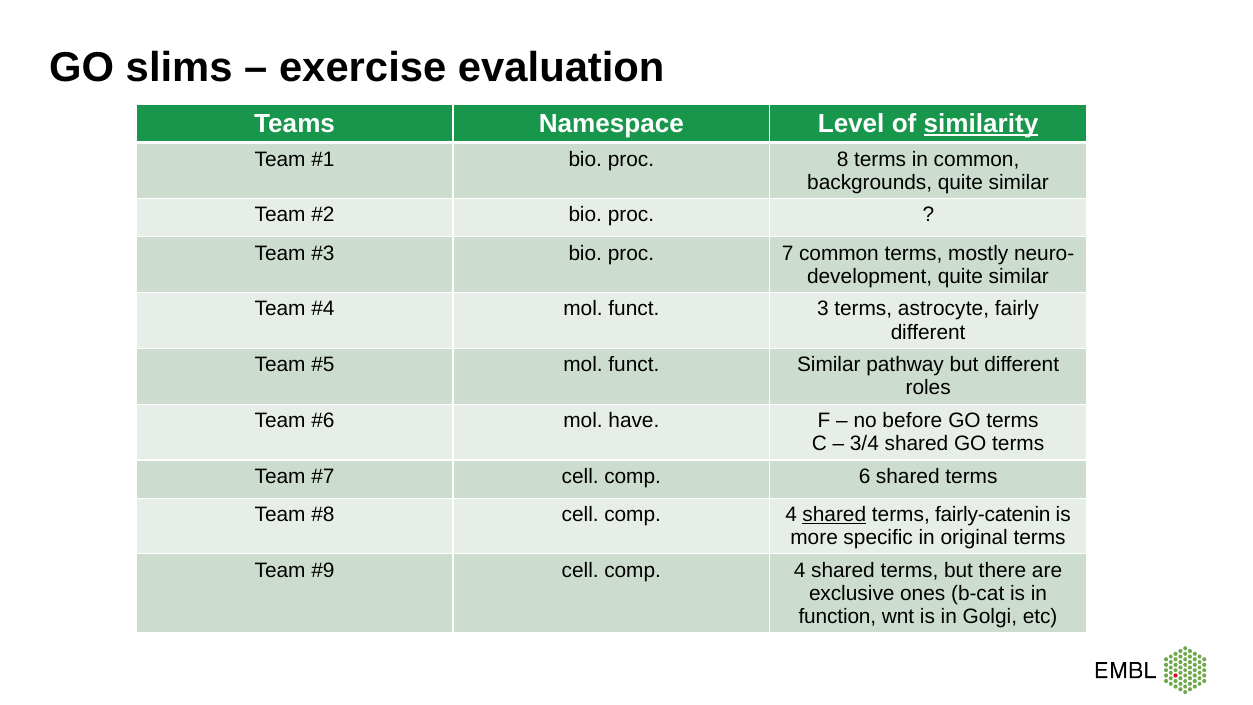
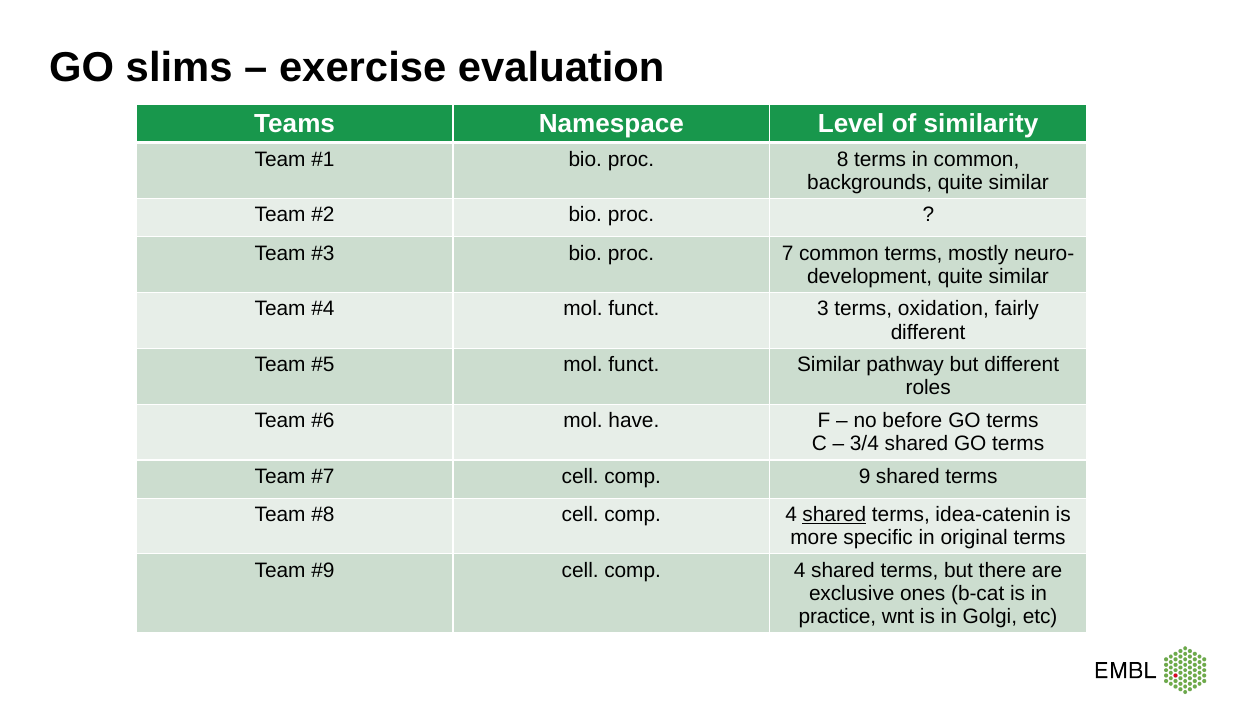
similarity underline: present -> none (981, 124)
astrocyte: astrocyte -> oxidation (943, 309)
6: 6 -> 9 (865, 476)
fairly-catenin: fairly-catenin -> idea-catenin (993, 515)
function: function -> practice (837, 617)
